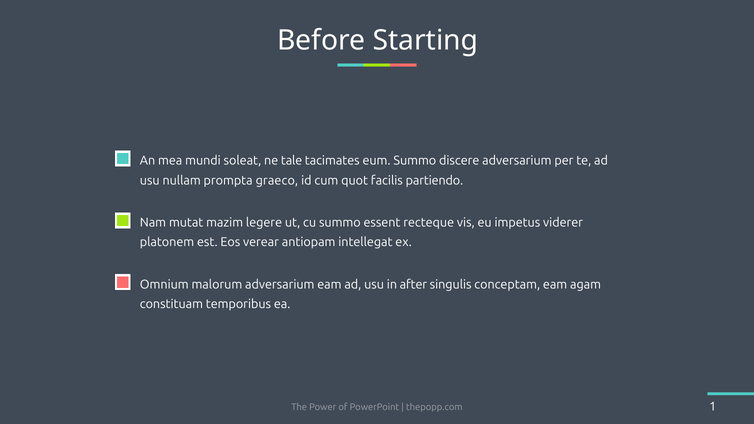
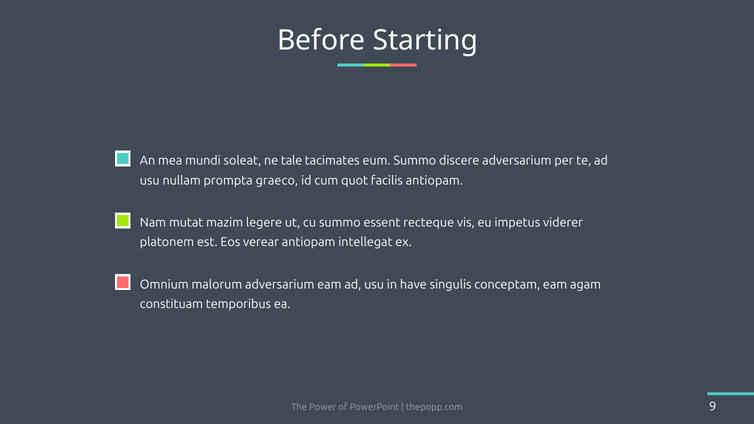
facilis partiendo: partiendo -> antiopam (434, 180)
after: after -> have (413, 284)
1: 1 -> 9 (713, 407)
